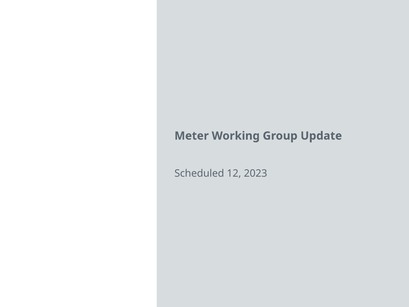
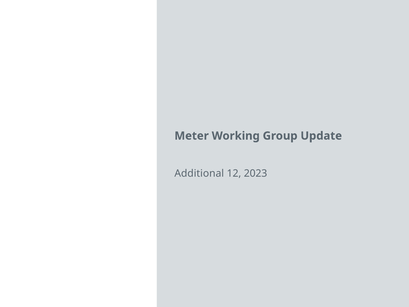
Scheduled: Scheduled -> Additional (199, 173)
